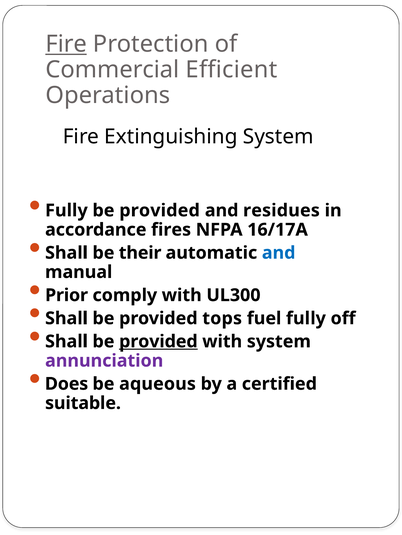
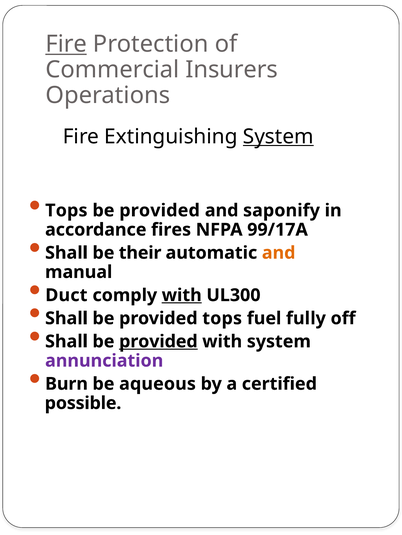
Efficient: Efficient -> Insurers (232, 70)
System underline: none -> present (278, 137)
Fully: Fully -> Tops (66, 211)
residues: residues -> saponify (281, 211)
16/17A: 16/17A -> 99/17A (278, 230)
and colour: blue -> orange (279, 253)
Prior: Prior -> Duct (66, 296)
with underline: none -> present (182, 296)
Does: Does -> Burn (66, 385)
suitable: suitable -> possible (83, 404)
